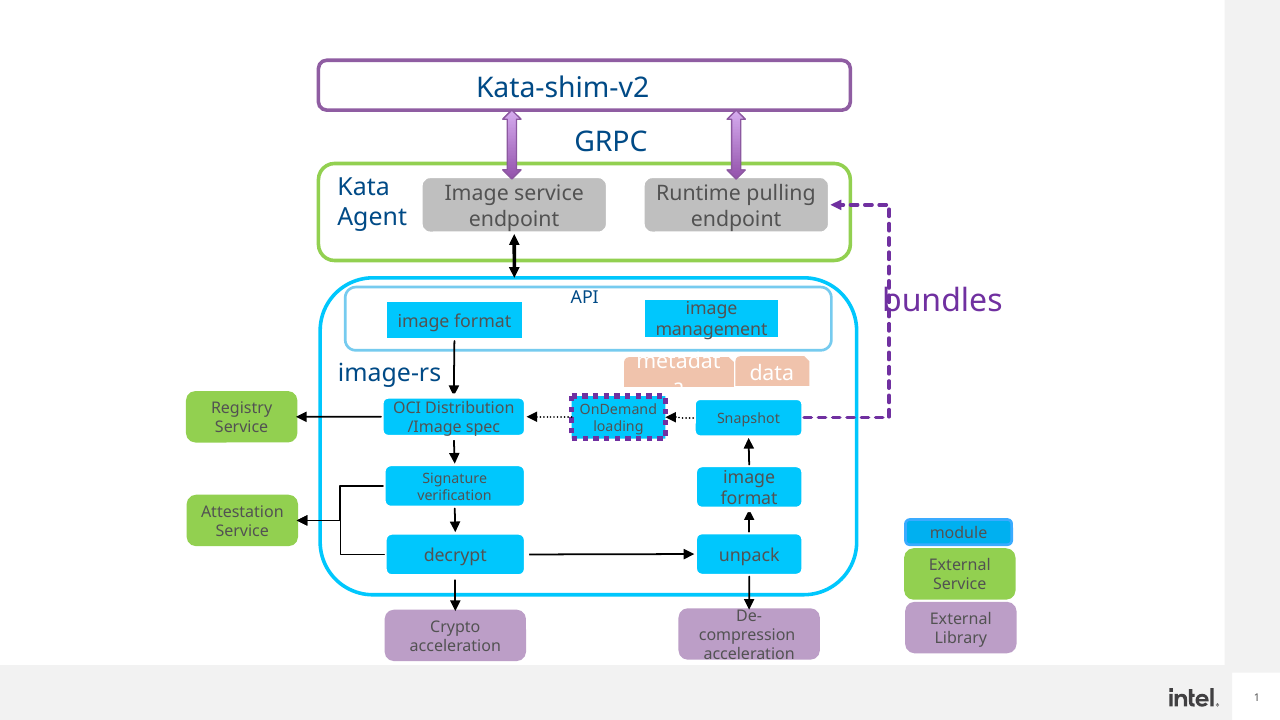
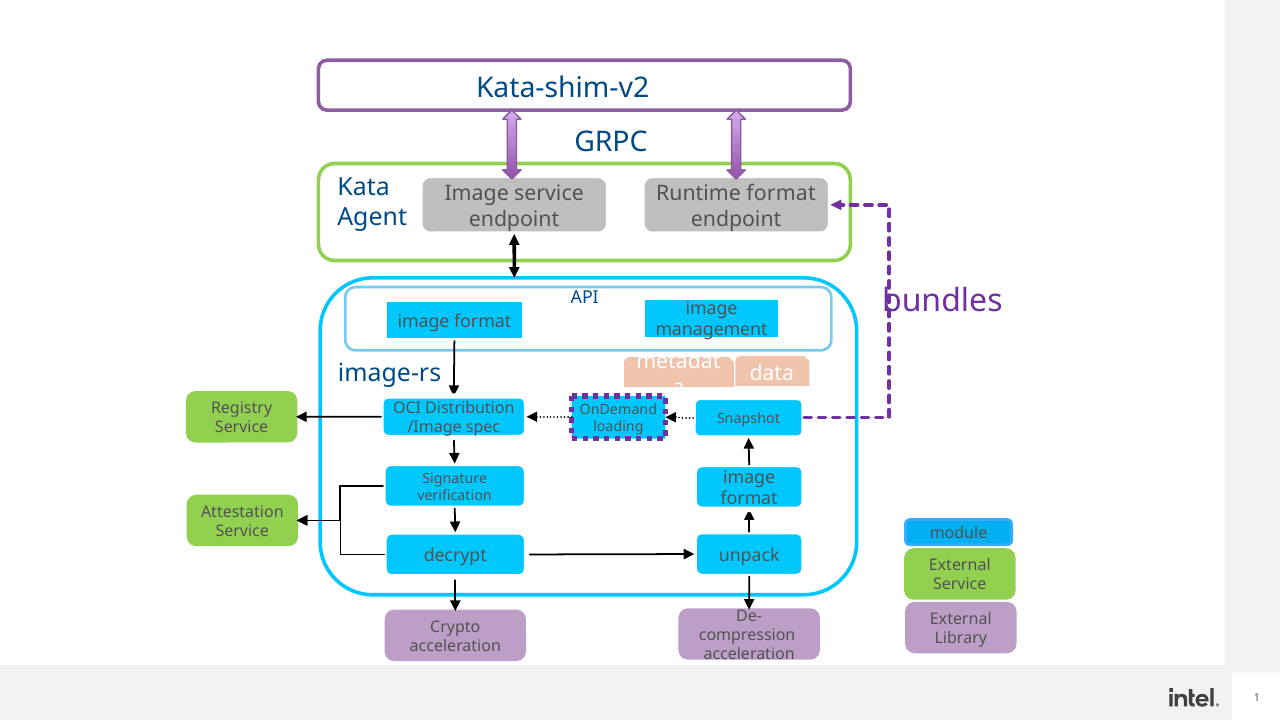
Runtime pulling: pulling -> format (781, 193)
